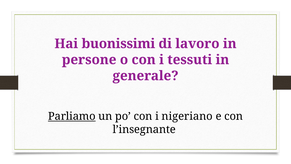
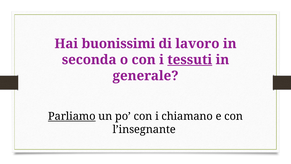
persone: persone -> seconda (89, 60)
tessuti underline: none -> present (190, 60)
nigeriano: nigeriano -> chiamano (187, 116)
